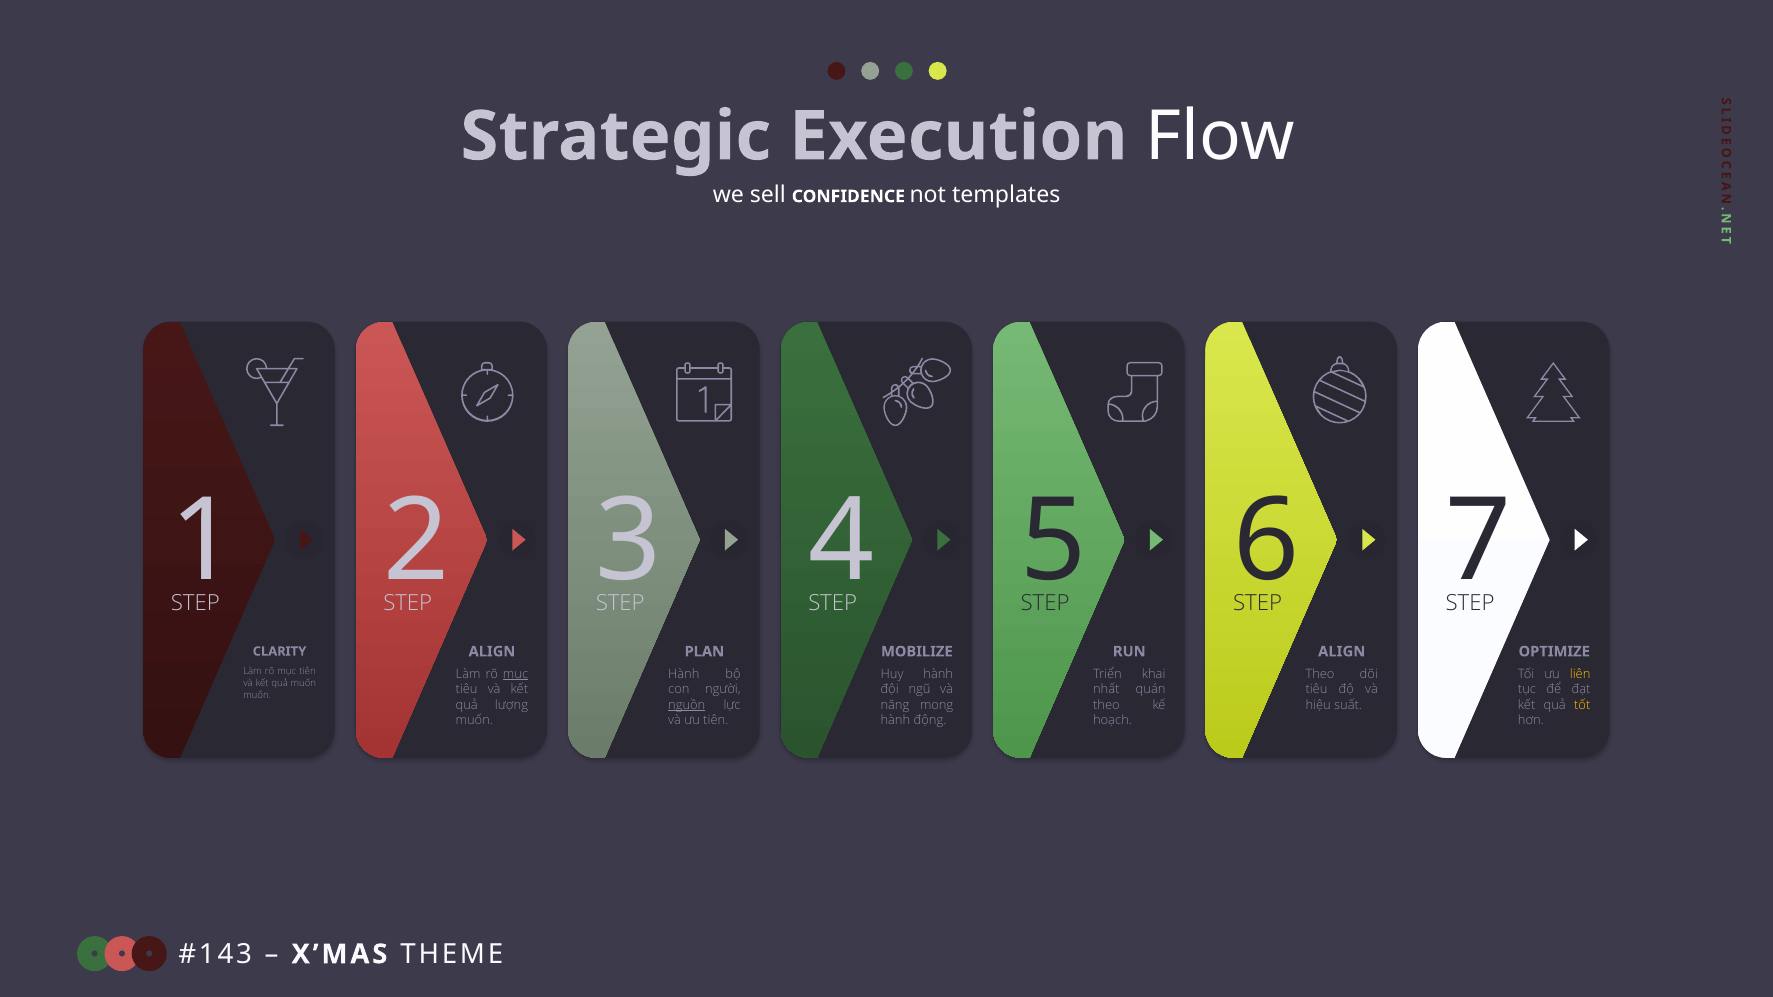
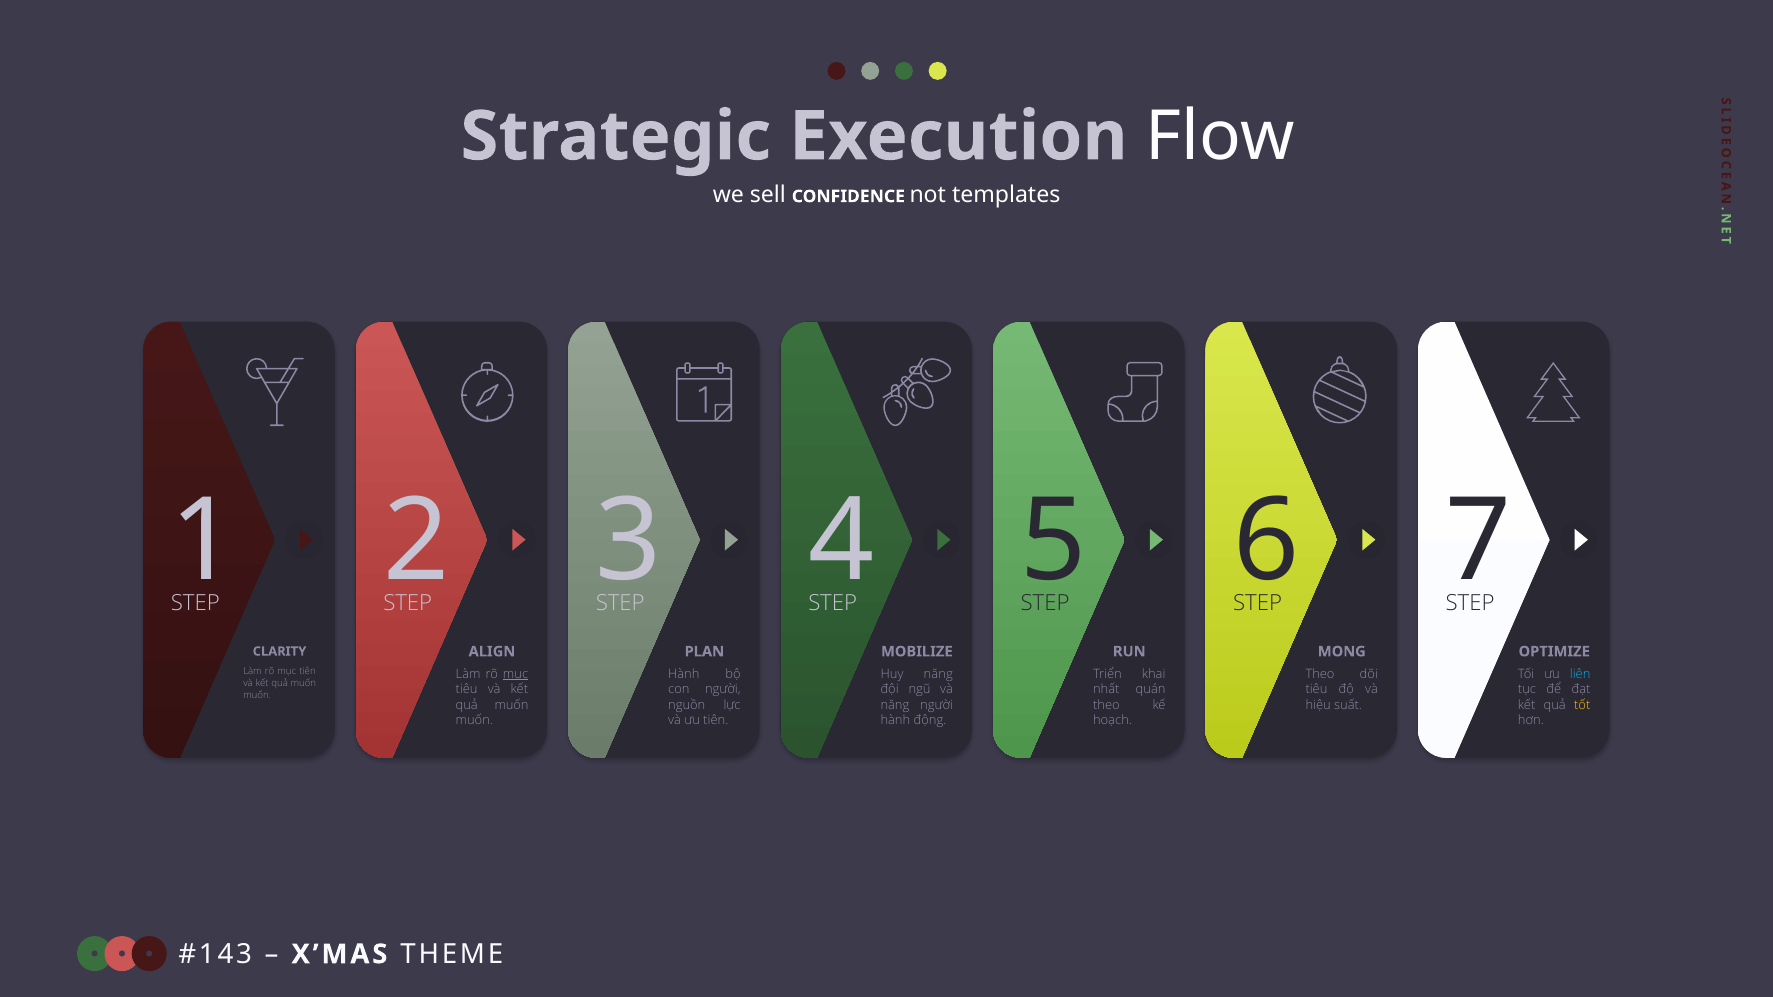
ALIGN: ALIGN -> MONG (1342, 652)
Huy hành: hành -> năng (938, 674)
liên colour: yellow -> light blue (1580, 674)
lượng: lượng -> muốn (512, 705)
nguồn underline: present -> none (687, 705)
năng mong: mong -> người (937, 705)
